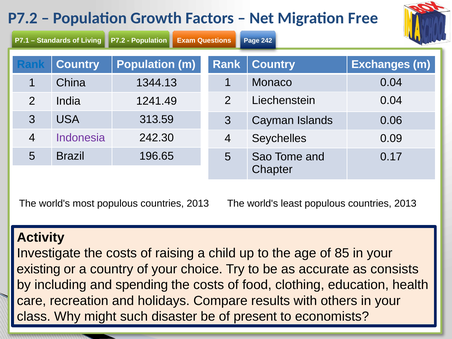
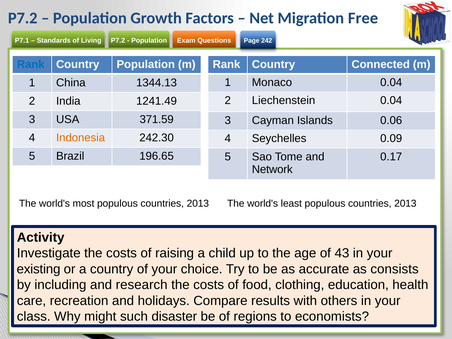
Exchanges: Exchanges -> Connected (381, 64)
313.59: 313.59 -> 371.59 (157, 119)
Indonesia colour: purple -> orange (81, 138)
Chapter: Chapter -> Network (272, 169)
85: 85 -> 43 (342, 253)
spending: spending -> research (142, 285)
present: present -> regions (255, 317)
